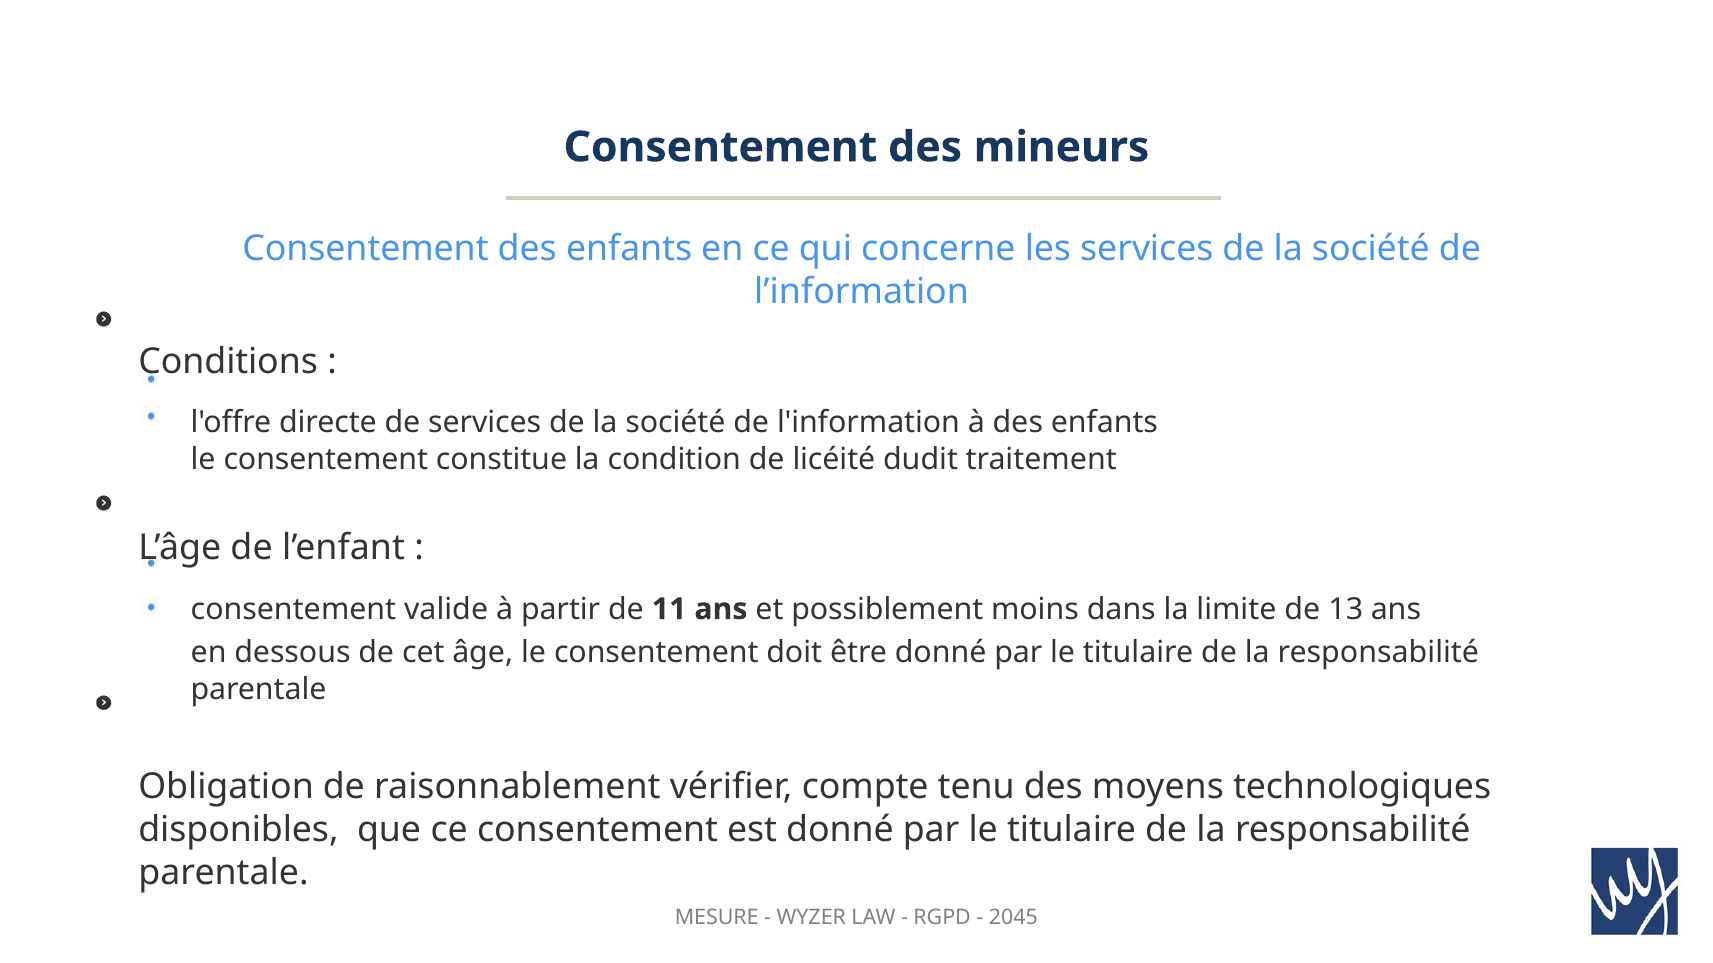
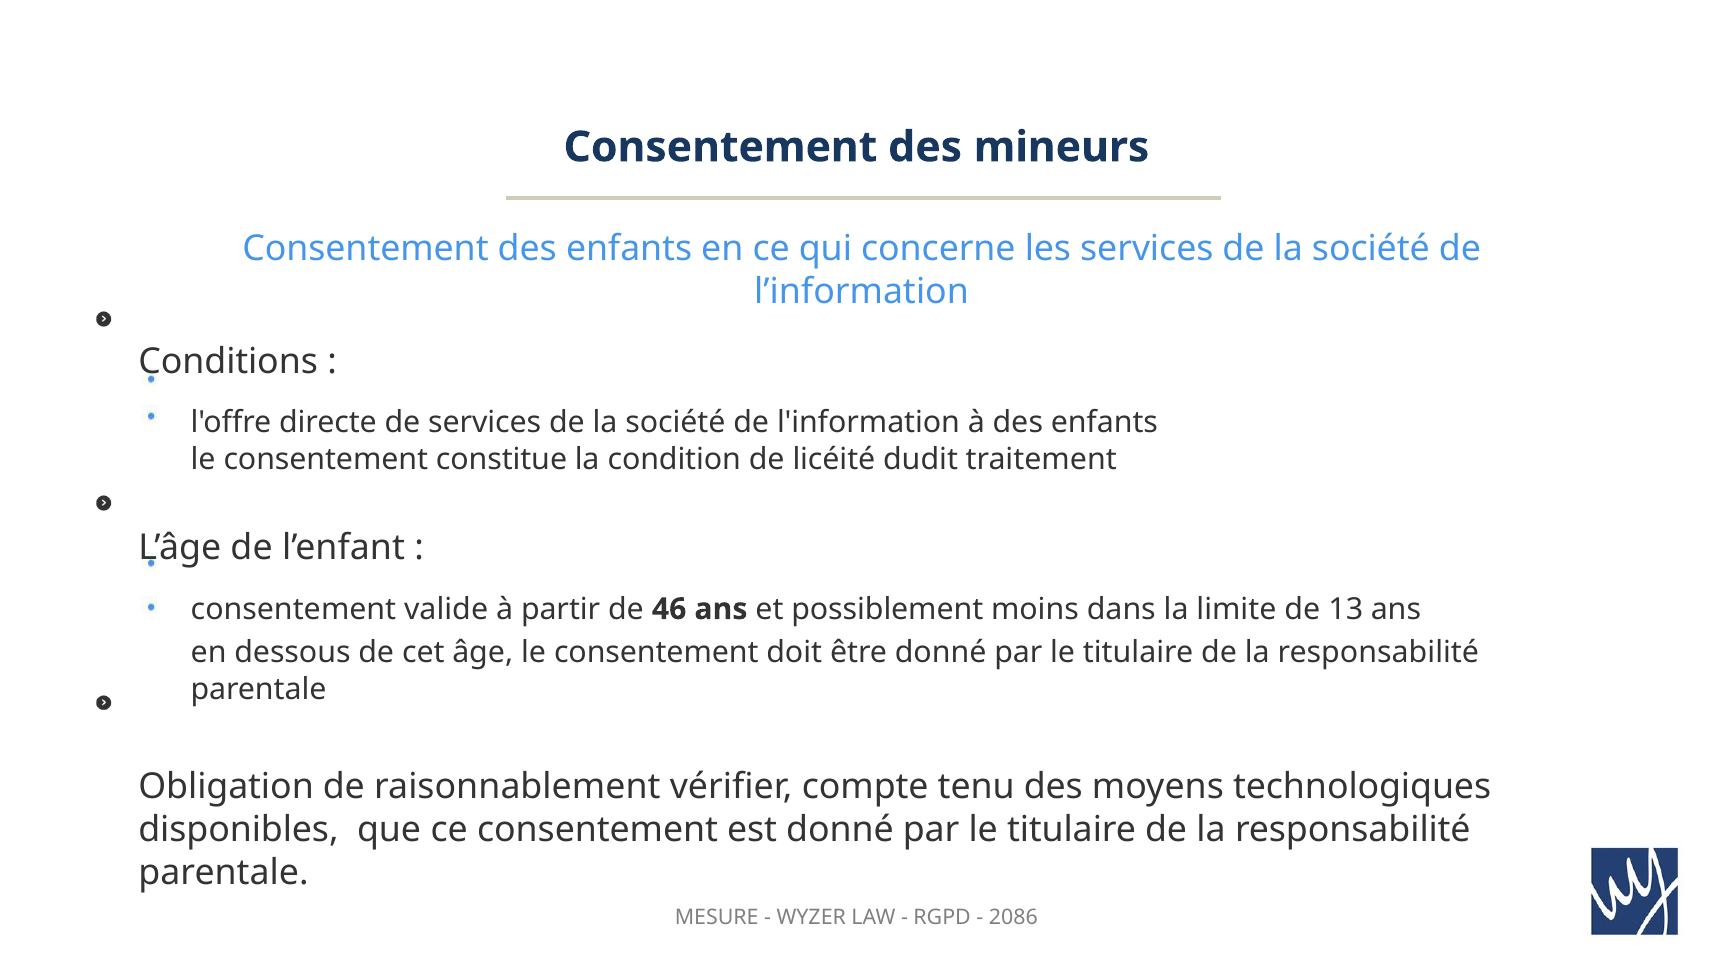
11: 11 -> 46 (669, 609)
2045: 2045 -> 2086 (1013, 918)
